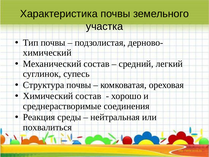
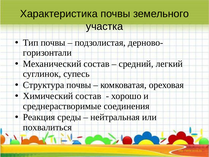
химический: химический -> горизонтали (47, 53)
